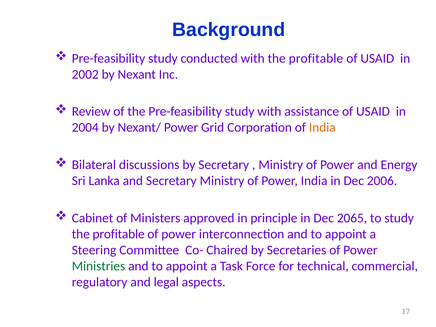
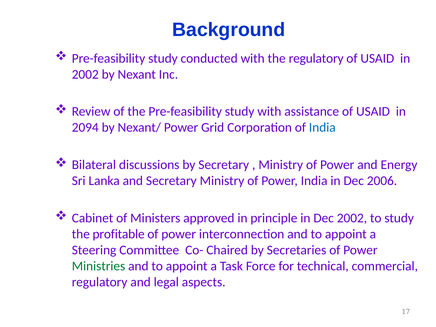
with the profitable: profitable -> regulatory (316, 58)
2004: 2004 -> 2094 (85, 128)
India colour: orange -> blue (322, 128)
Dec 2065: 2065 -> 2002 (352, 218)
